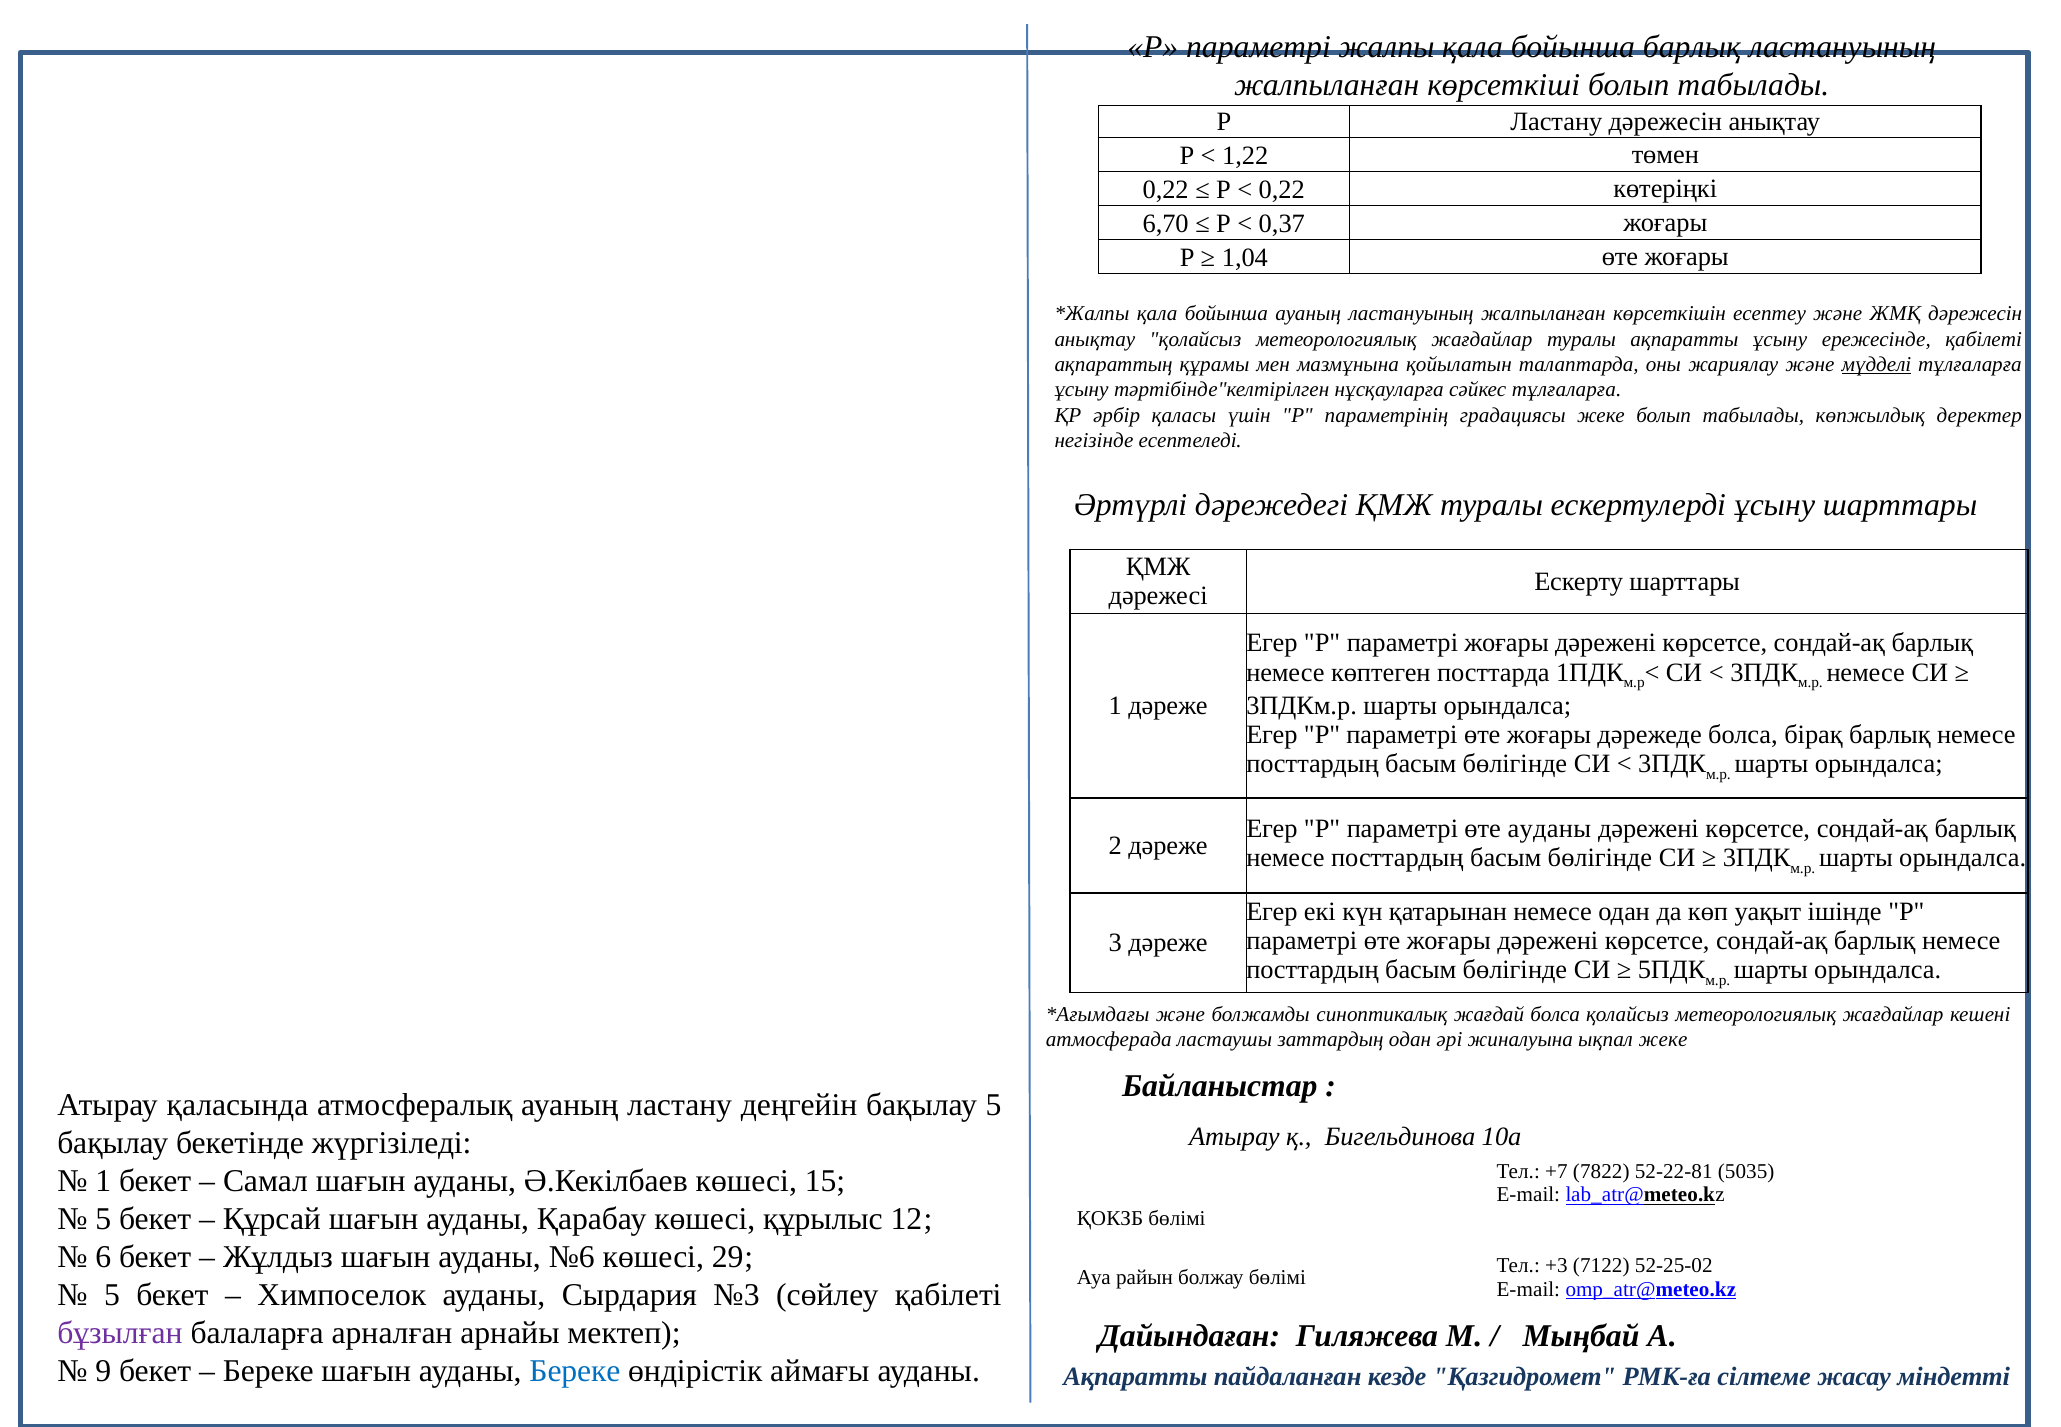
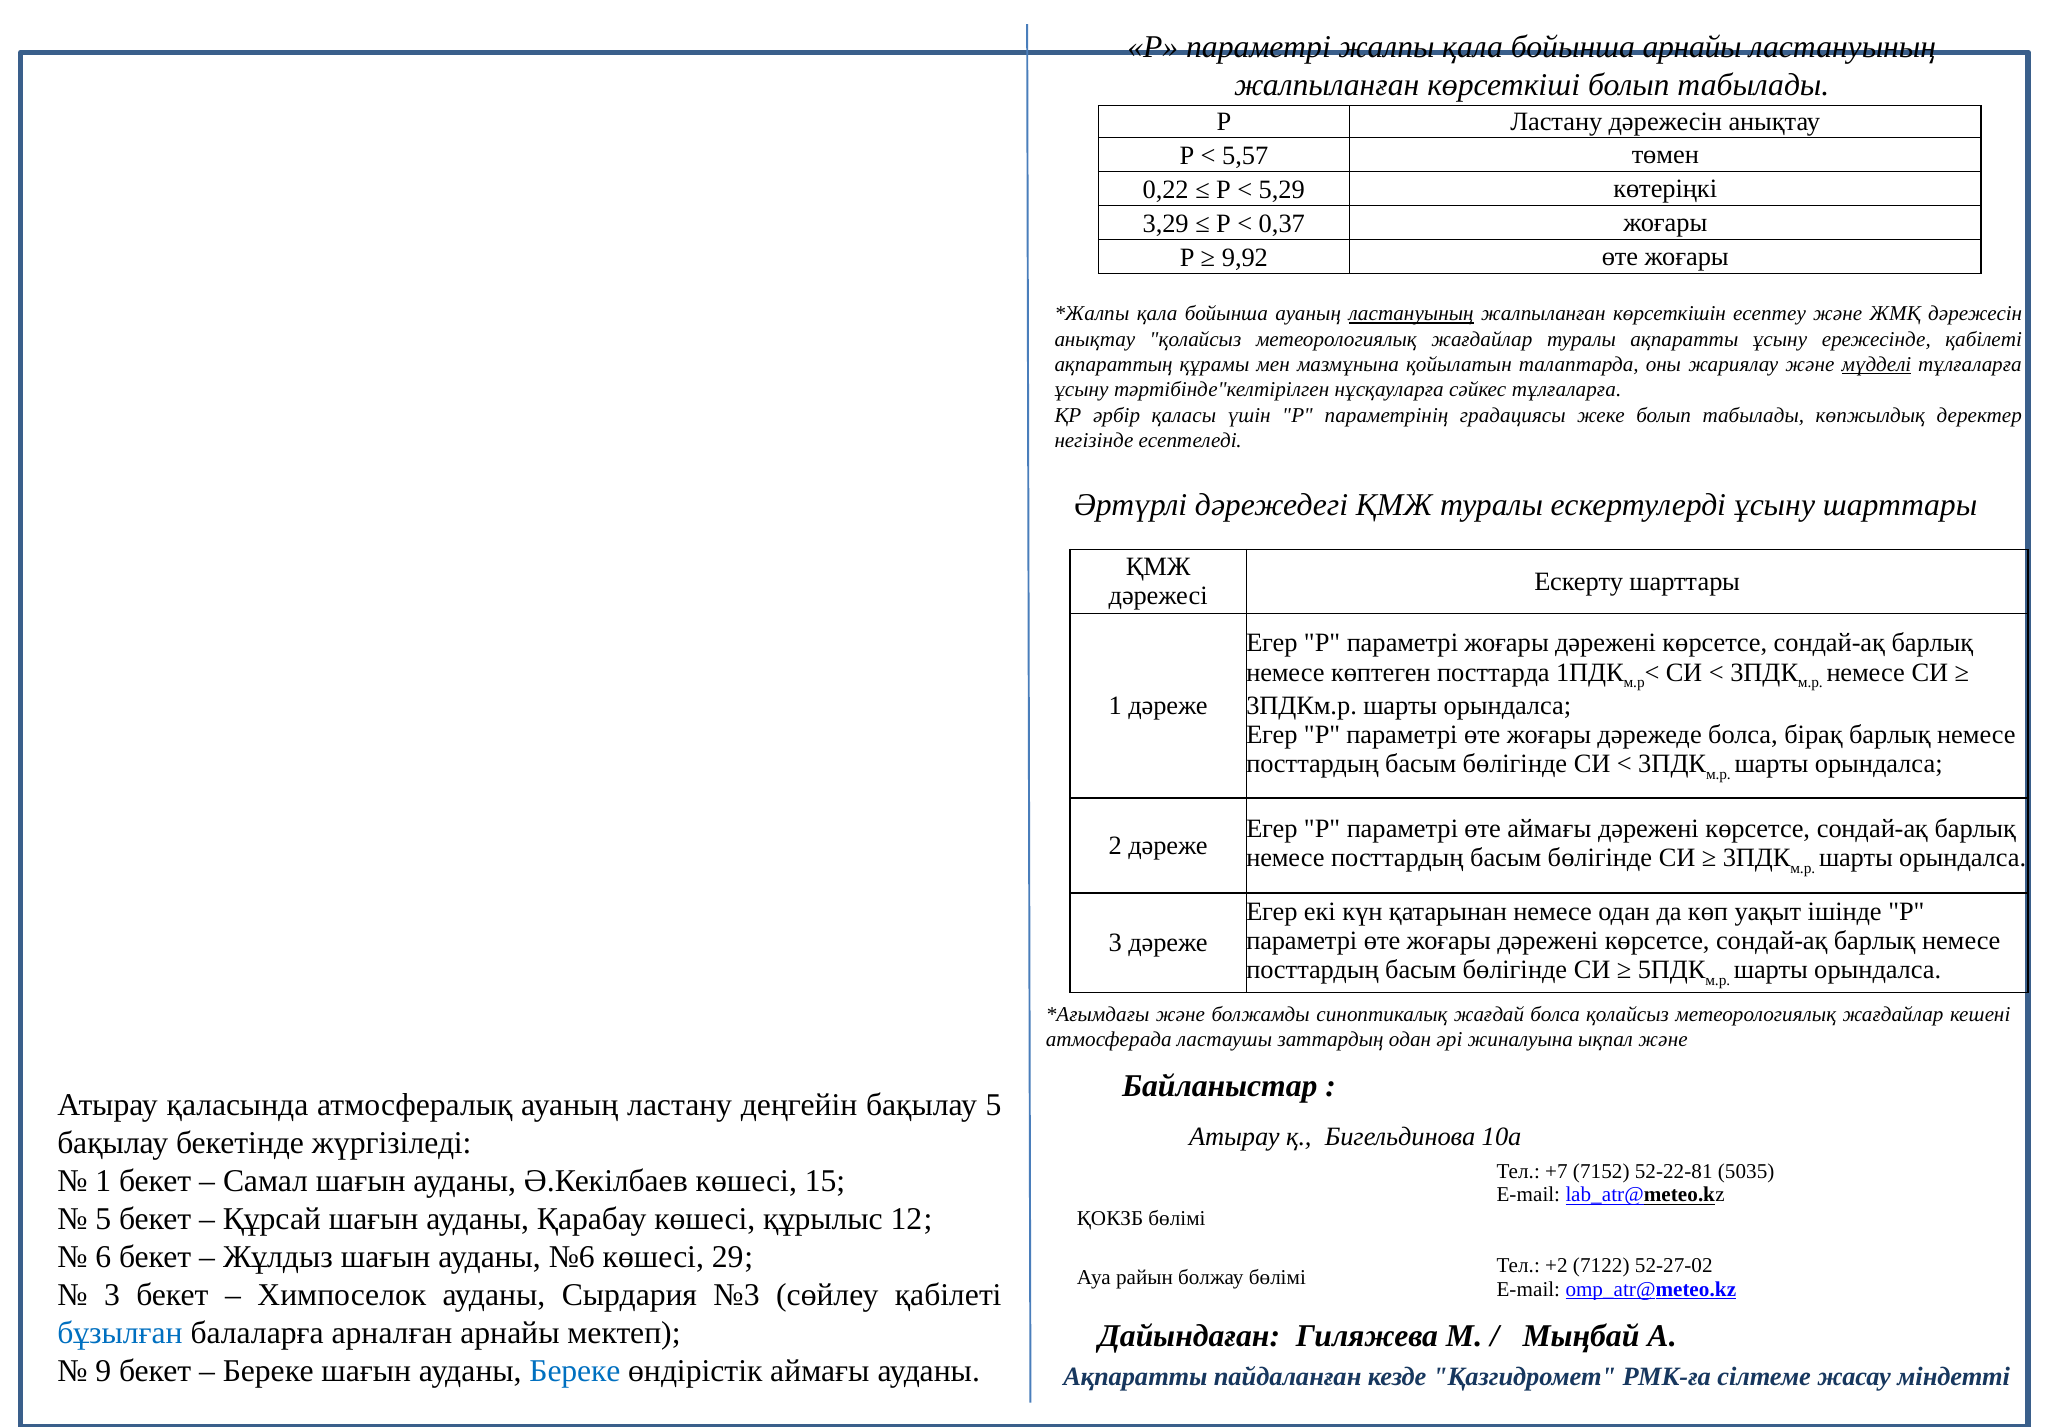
бойынша барлық: барлық -> арнайы (1692, 47)
1,22: 1,22 -> 5,57 (1245, 156)
0,22: 0,22 -> 5,29 (1282, 190)
6,70: 6,70 -> 3,29 (1166, 224)
1,04: 1,04 -> 9,92 (1245, 258)
ластануының underline: none -> present (1411, 314)
өте ауданы: ауданы -> аймағы (1549, 829)
ықпал жеке: жеке -> және (1663, 1039)
7822: 7822 -> 7152 (1601, 1171)
+3: +3 -> +2 (1556, 1266)
52-25-02: 52-25-02 -> 52-27-02 (1674, 1266)
5: 5 -> 3 (112, 1295)
бұзылған colour: purple -> blue (120, 1333)
